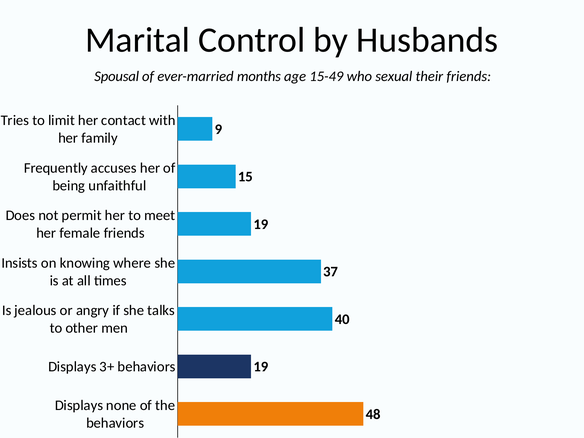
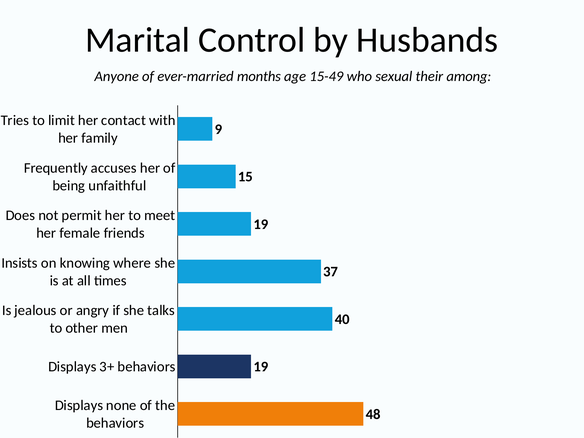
Spousal: Spousal -> Anyone (117, 76)
their friends: friends -> among (469, 76)
